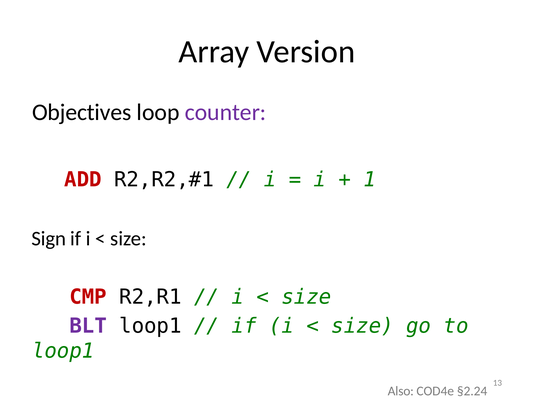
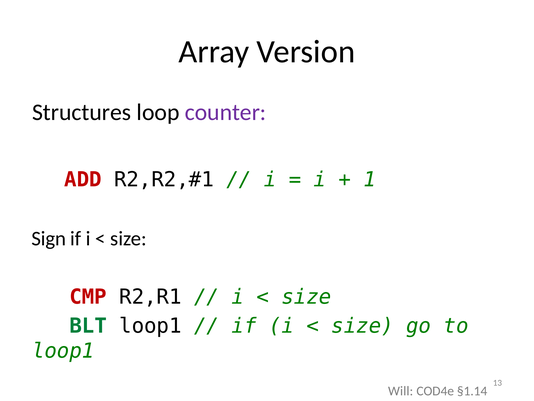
Objectives: Objectives -> Structures (82, 112)
BLT colour: purple -> green (88, 326)
Also: Also -> Will (401, 390)
§2.24: §2.24 -> §1.14 (472, 390)
